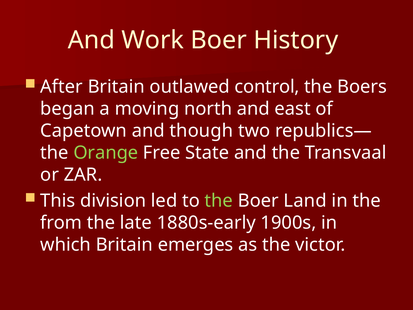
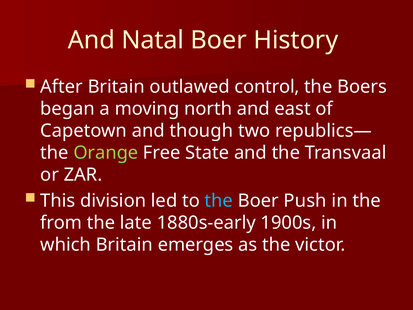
Work: Work -> Natal (153, 40)
the colour: light green -> light blue (219, 200)
Land: Land -> Push (305, 200)
